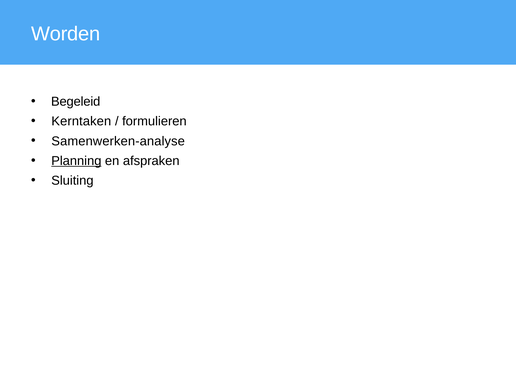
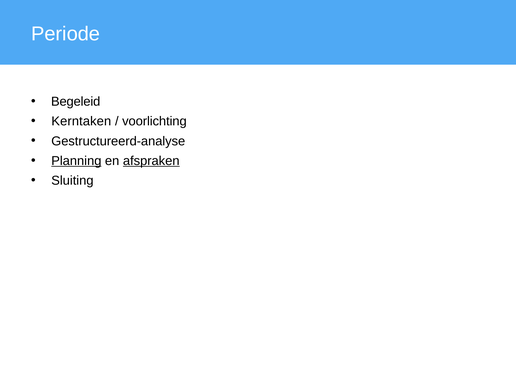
Worden: Worden -> Periode (66, 34)
formulieren: formulieren -> voorlichting (154, 121)
Samenwerken-analyse: Samenwerken-analyse -> Gestructureerd-analyse (118, 141)
afspraken underline: none -> present (151, 161)
